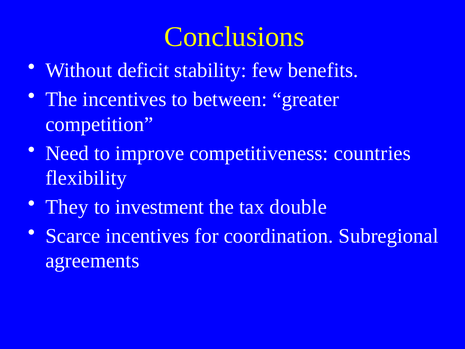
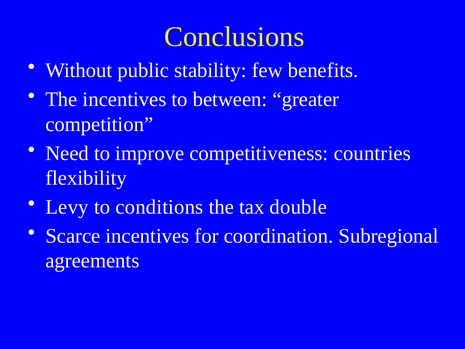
deficit: deficit -> public (143, 70)
They: They -> Levy (67, 207)
investment: investment -> conditions (159, 207)
